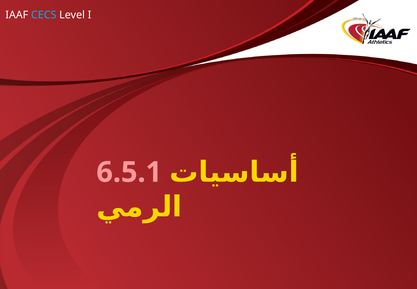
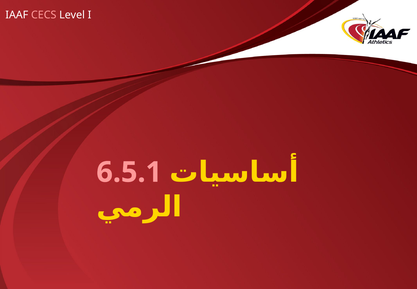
CECS colour: light blue -> pink (44, 15)
